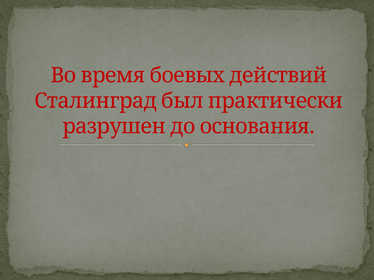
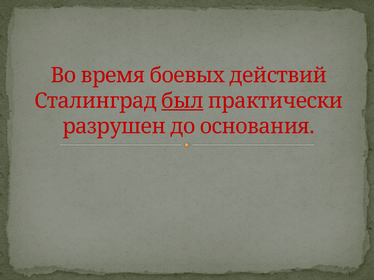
был underline: none -> present (182, 101)
